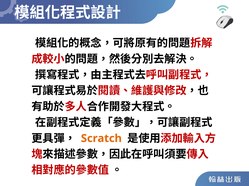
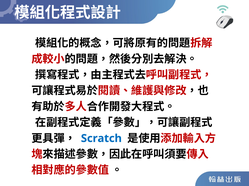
Scratch colour: orange -> blue (101, 139)
